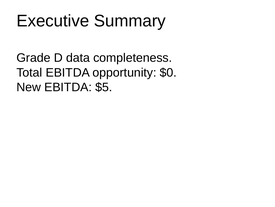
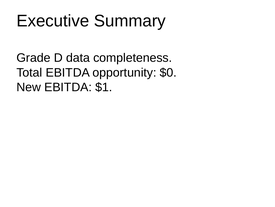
$5: $5 -> $1 (104, 87)
